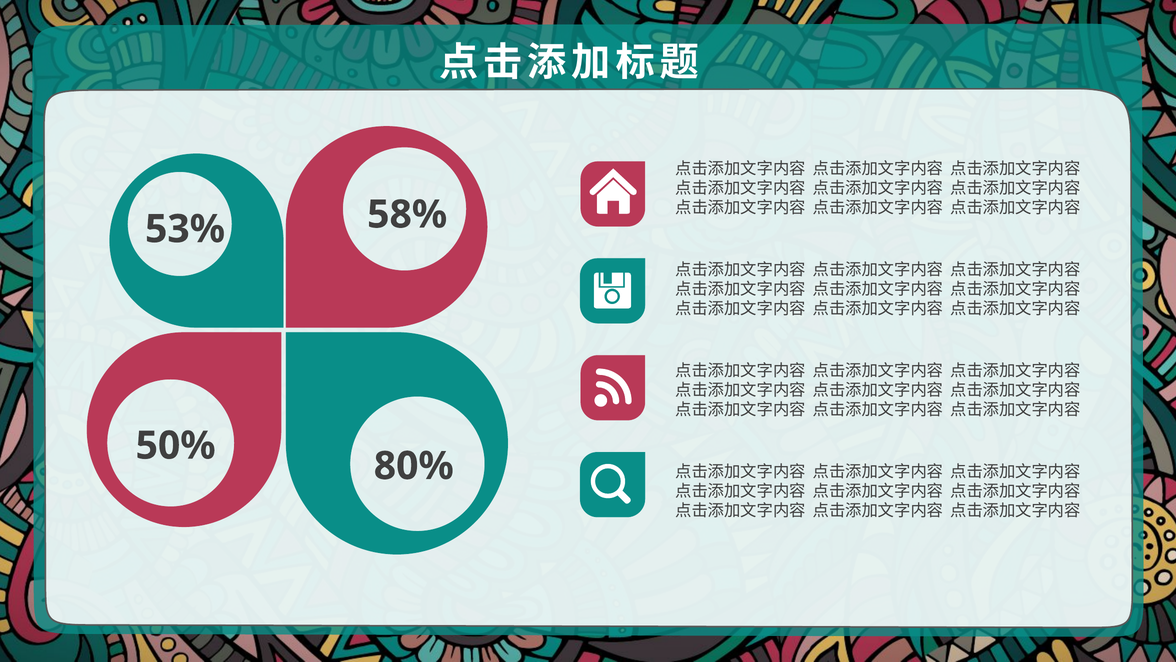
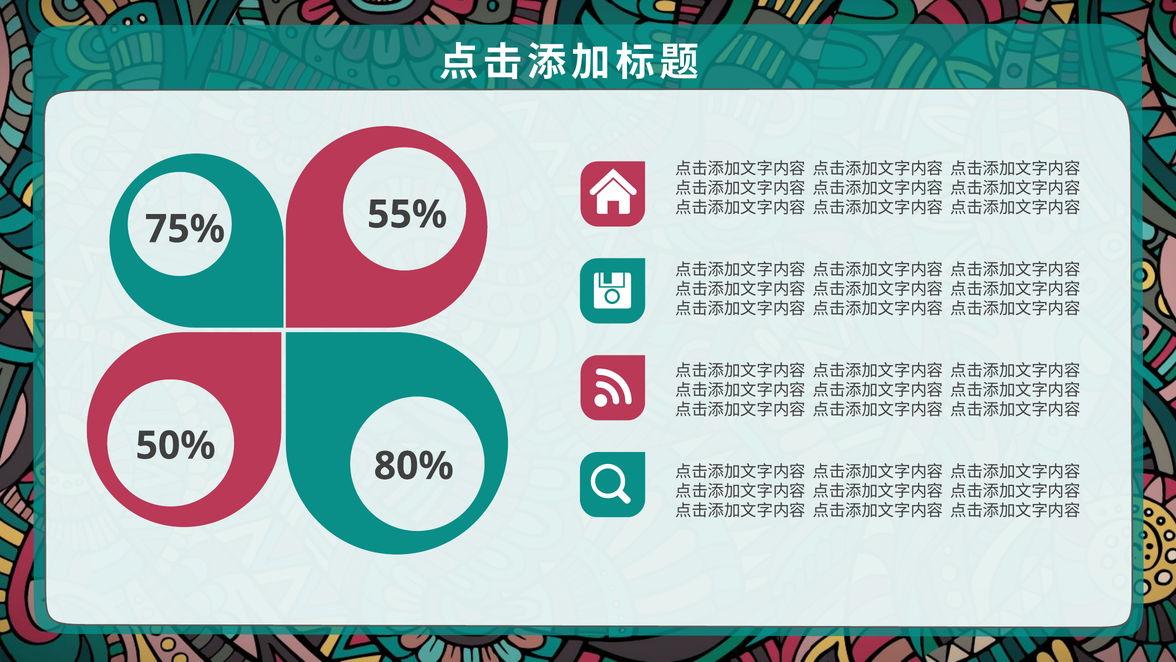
58%: 58% -> 55% (407, 214)
53%: 53% -> 75% (185, 229)
